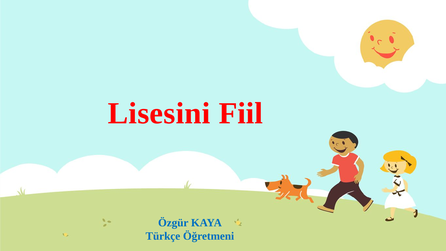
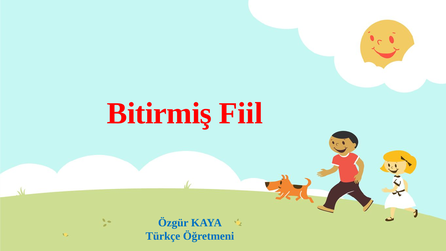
Lisesini: Lisesini -> Bitirmiş (159, 113)
